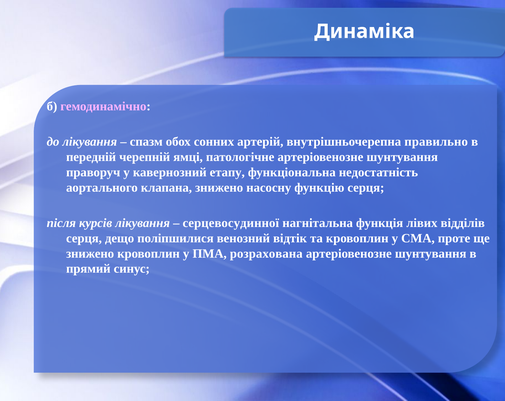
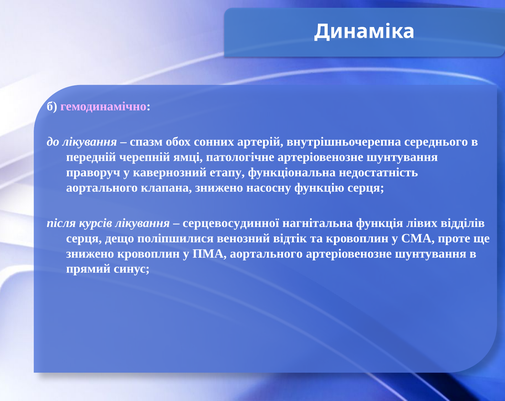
правильно: правильно -> середнього (436, 142)
ПМА розрахована: розрахована -> аортального (266, 254)
